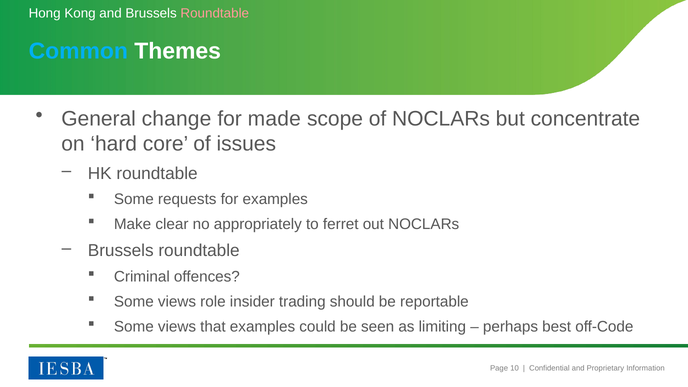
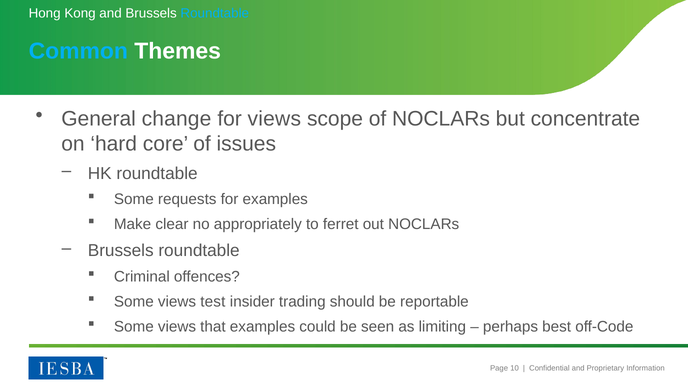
Roundtable colour: pink -> light blue (215, 13)
for made: made -> views (274, 119)
role: role -> test (213, 302)
